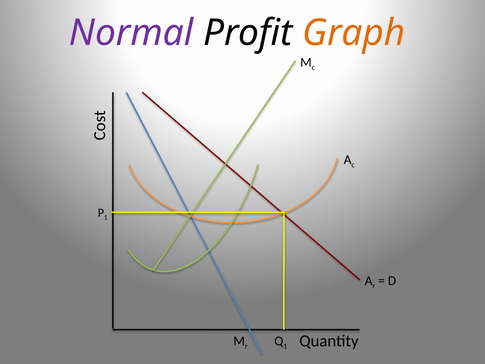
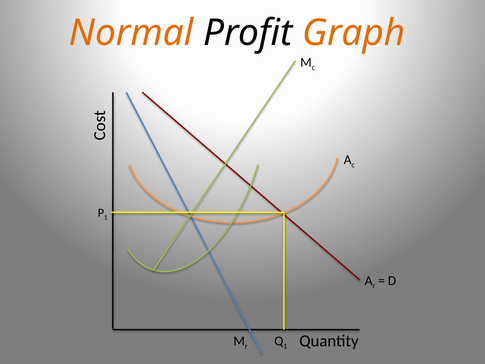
Normal colour: purple -> orange (131, 33)
